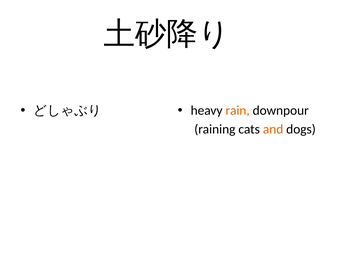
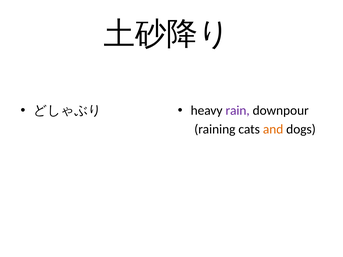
rain colour: orange -> purple (238, 111)
